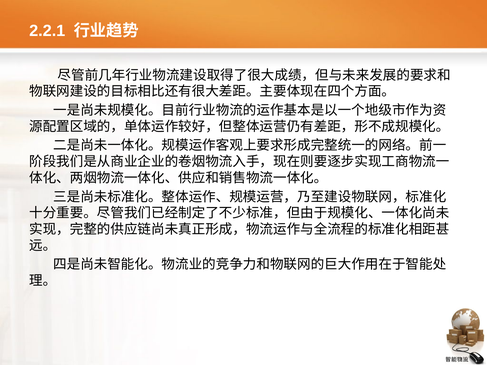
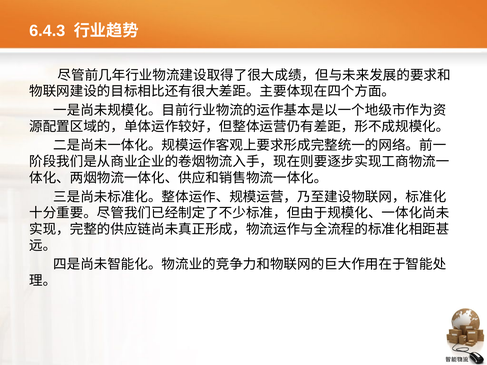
2.2.1: 2.2.1 -> 6.4.3 (47, 31)
